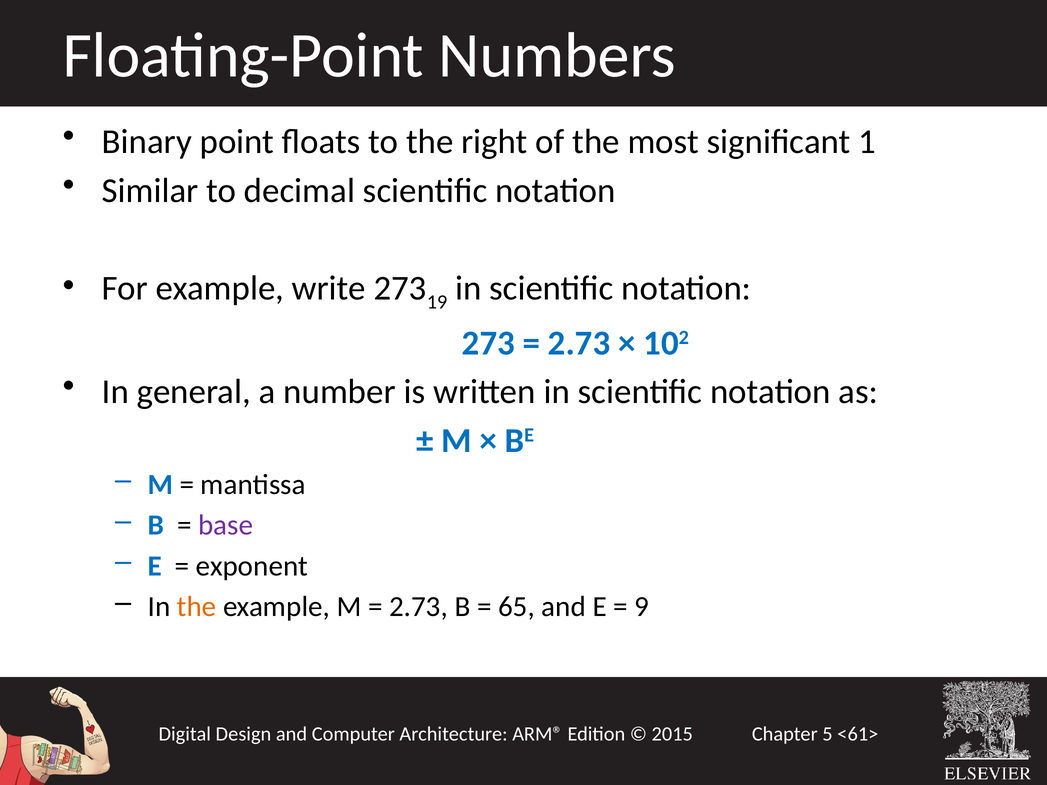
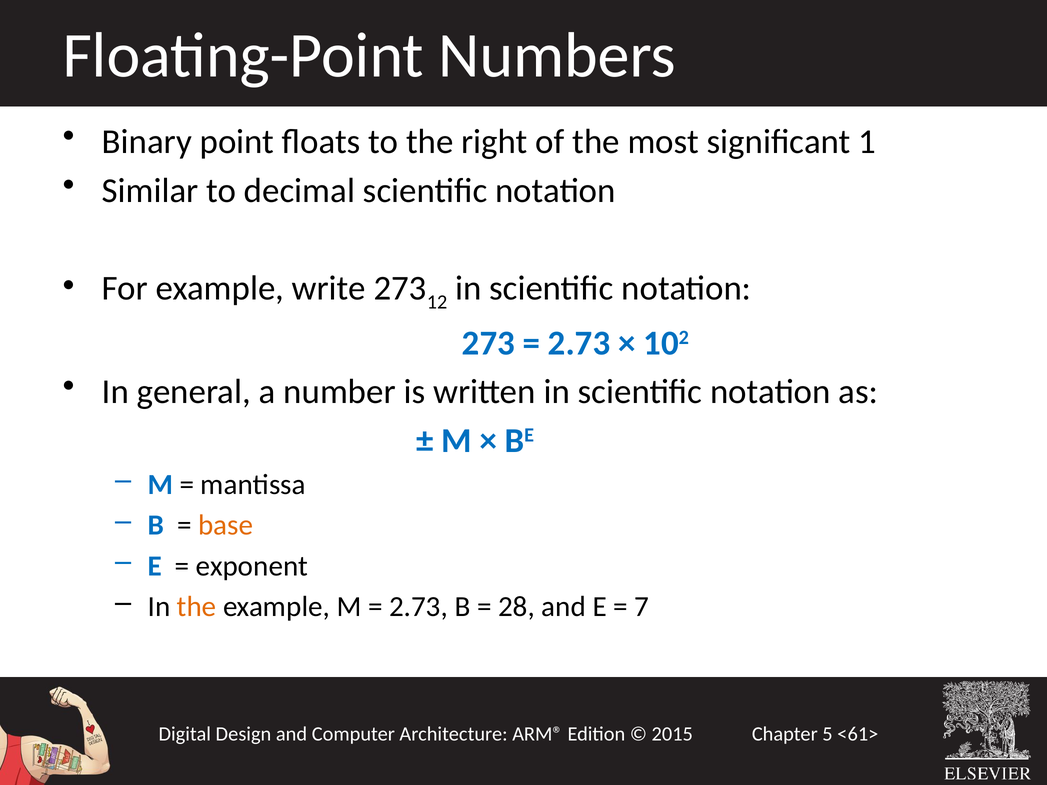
19: 19 -> 12 (437, 302)
base colour: purple -> orange (226, 525)
65: 65 -> 28 (516, 607)
9: 9 -> 7 (642, 607)
